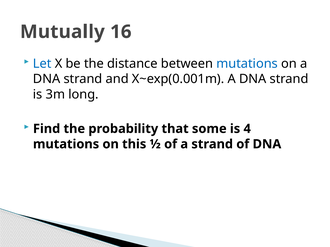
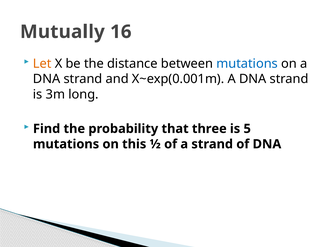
Let colour: blue -> orange (42, 64)
some: some -> three (209, 129)
4: 4 -> 5 (247, 129)
